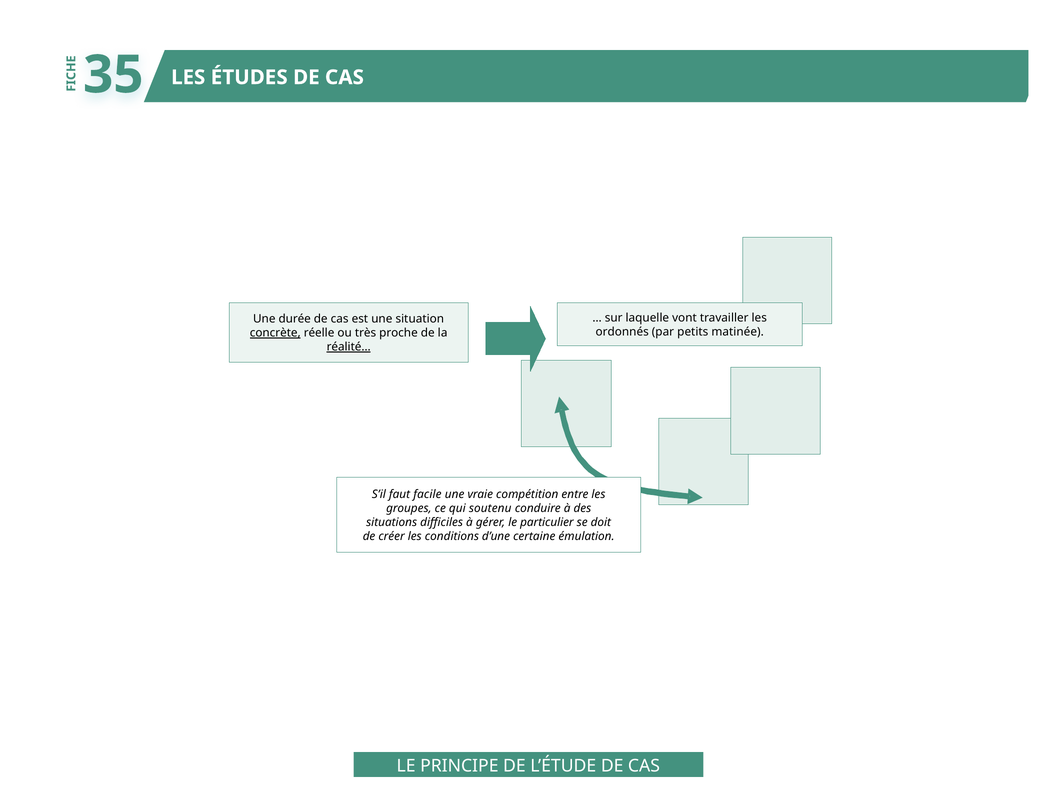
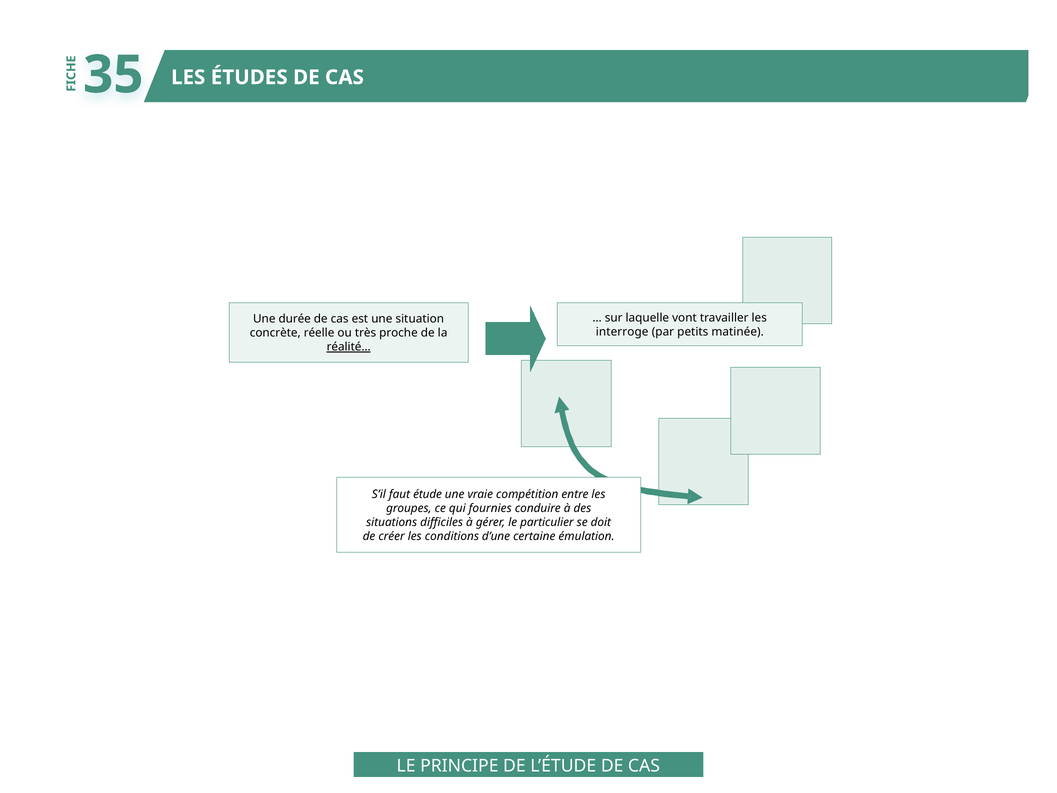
ordonnés: ordonnés -> interroge (622, 332)
concrète underline: present -> none (275, 333)
facile: facile -> étude (428, 494)
soutenu: soutenu -> fournies (490, 508)
